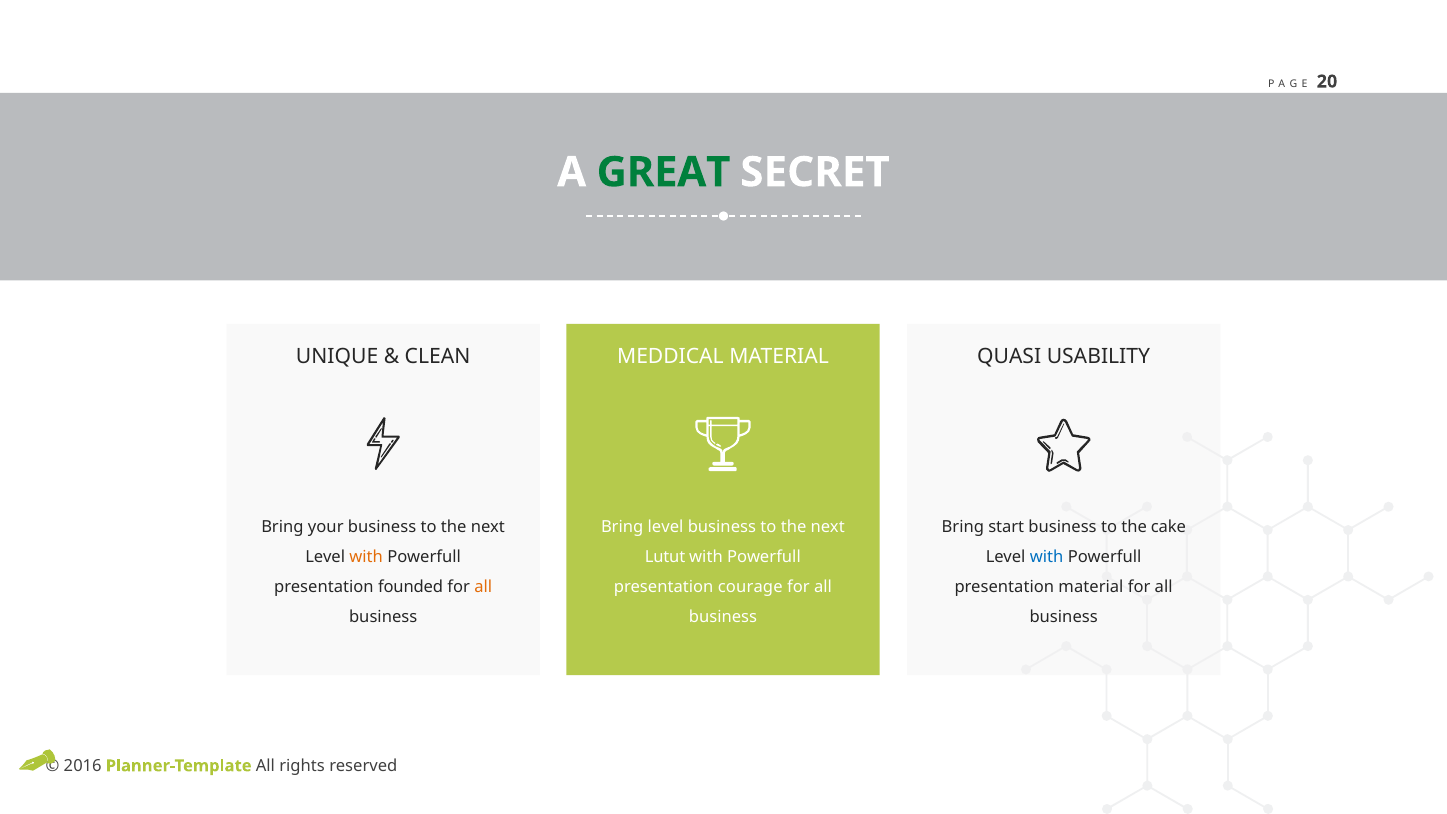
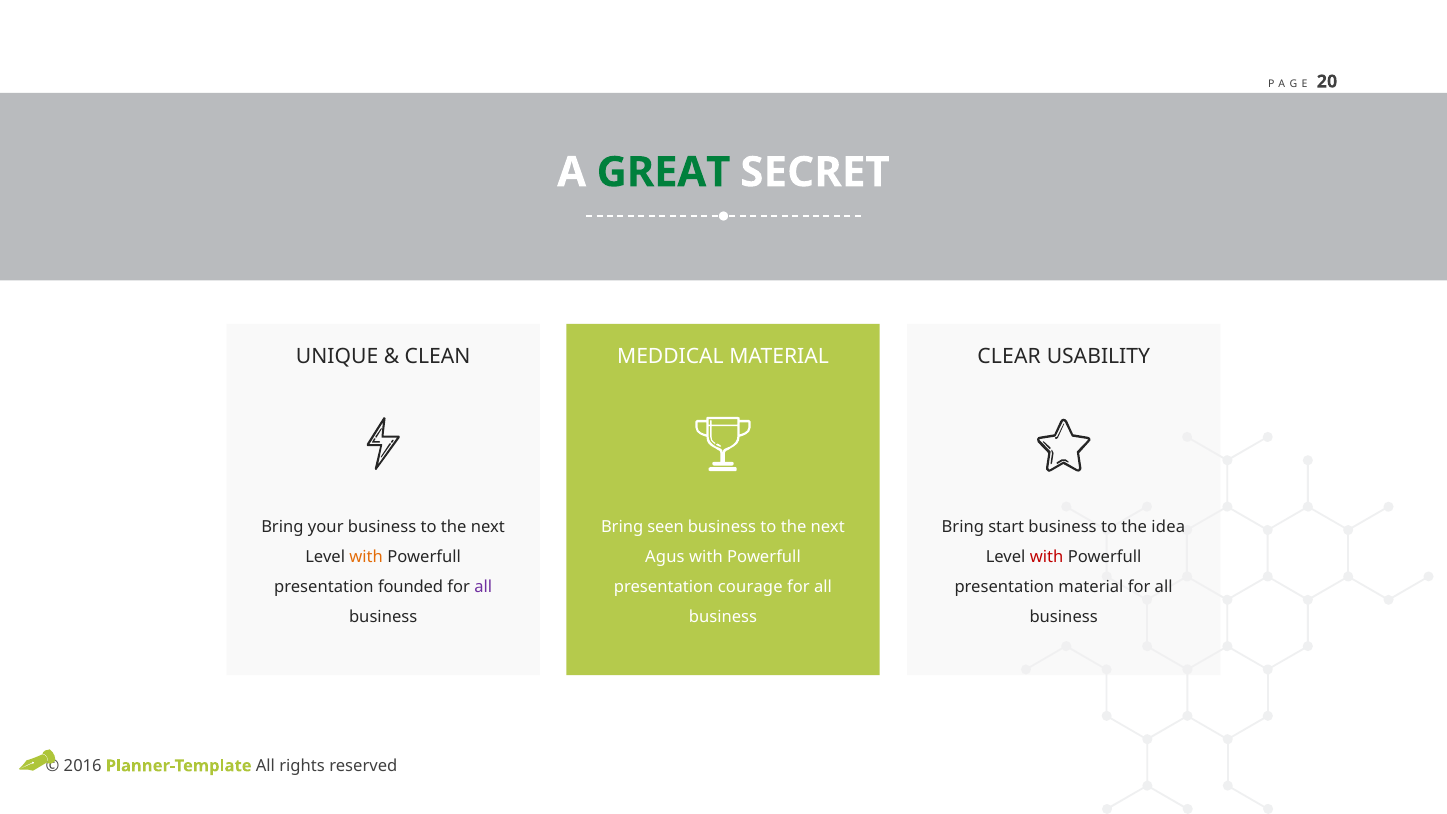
QUASI: QUASI -> CLEAR (1009, 357)
Bring level: level -> seen (666, 527)
cake: cake -> idea (1168, 527)
Lutut: Lutut -> Agus (665, 557)
with colour: blue -> red (1047, 557)
all colour: orange -> purple (483, 587)
